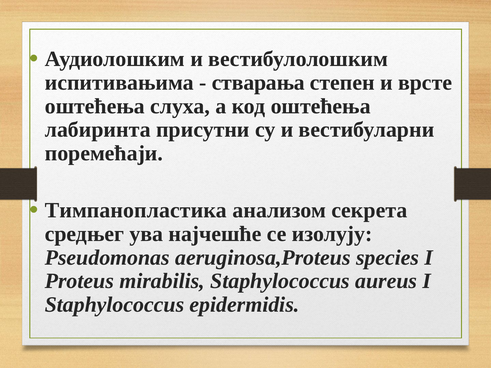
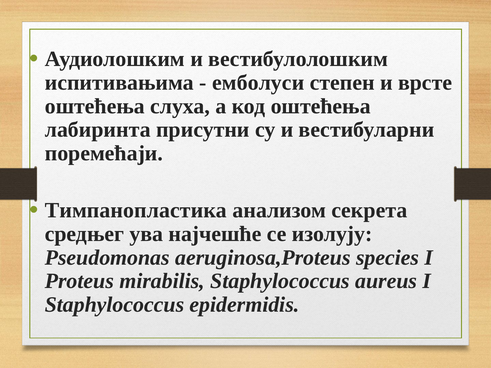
стварања: стварања -> емболуси (258, 83)
